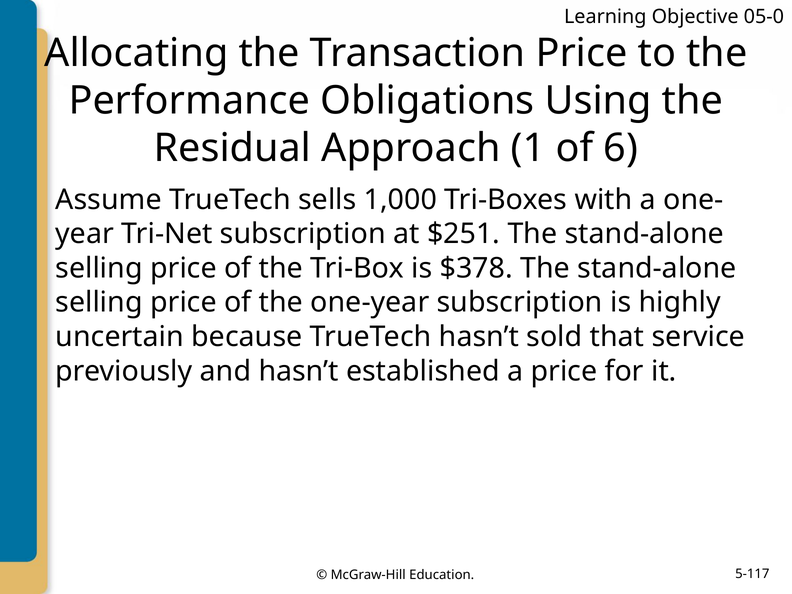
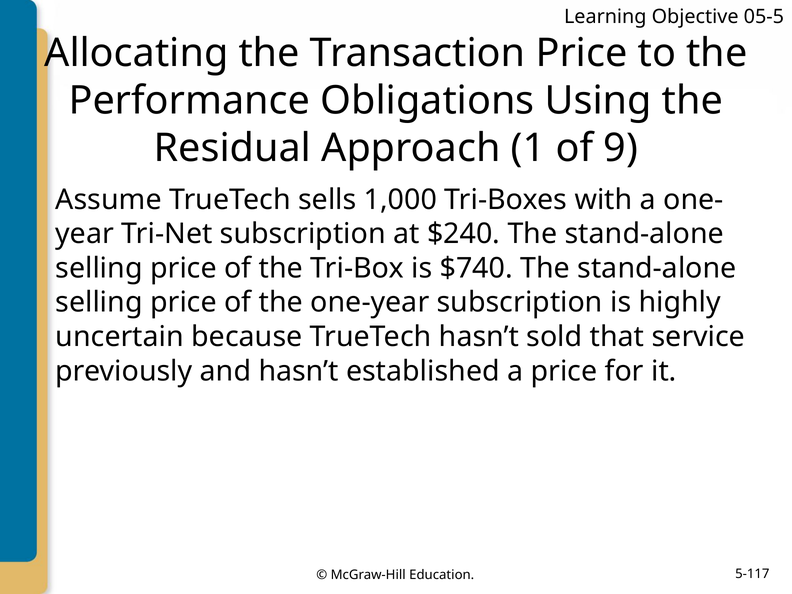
05-0: 05-0 -> 05-5 (764, 17)
6: 6 -> 9 (621, 148)
$251: $251 -> $240 (464, 234)
$378: $378 -> $740 (476, 268)
